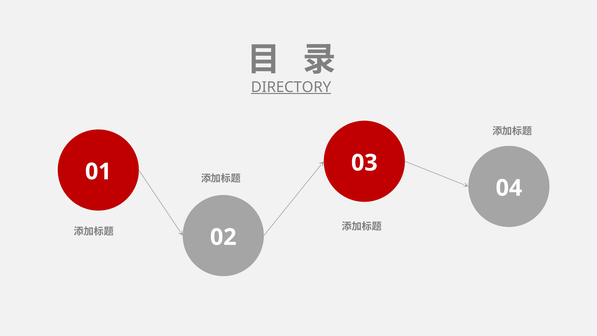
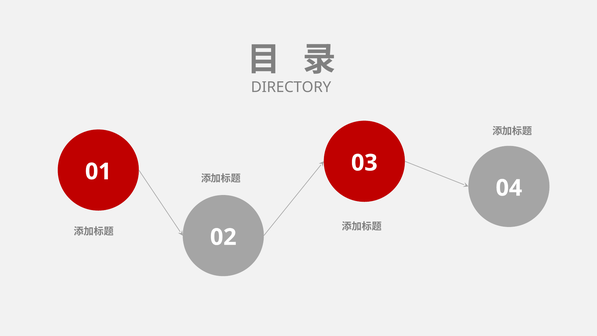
DIRECTORY underline: present -> none (291, 87)
